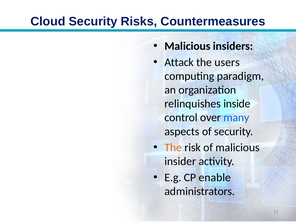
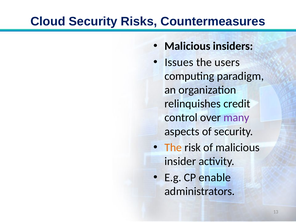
Attack: Attack -> Issues (179, 62)
inside: inside -> credit (237, 104)
many colour: blue -> purple (236, 118)
